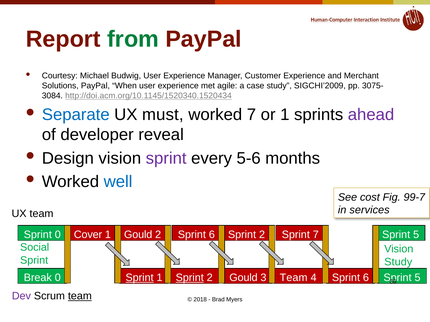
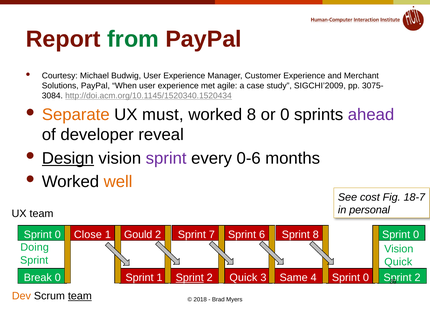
Separate colour: blue -> orange (76, 115)
worked 7: 7 -> 8 (251, 115)
or 1: 1 -> 0 (285, 115)
Design underline: none -> present (68, 158)
5-6: 5-6 -> 0-6 (249, 158)
well colour: blue -> orange (118, 182)
99-7: 99-7 -> 18-7 (414, 197)
services: services -> personal (370, 210)
Cover: Cover -> Close (88, 235)
2 Sprint 6: 6 -> 7 (212, 235)
2: 2 -> 6 (262, 235)
Sprint 7: 7 -> 8 (316, 235)
5: 5 -> 0 (416, 235)
Social: Social -> Doing (35, 248)
Study: Study -> Quick (398, 262)
Sprint underline: present -> none (140, 278)
2 Gould: Gould -> Quick (243, 278)
3 Team: Team -> Same (294, 278)
4 Sprint 6: 6 -> 0 (366, 278)
5: 5 -> 2 (418, 278)
Dev colour: purple -> orange (21, 297)
